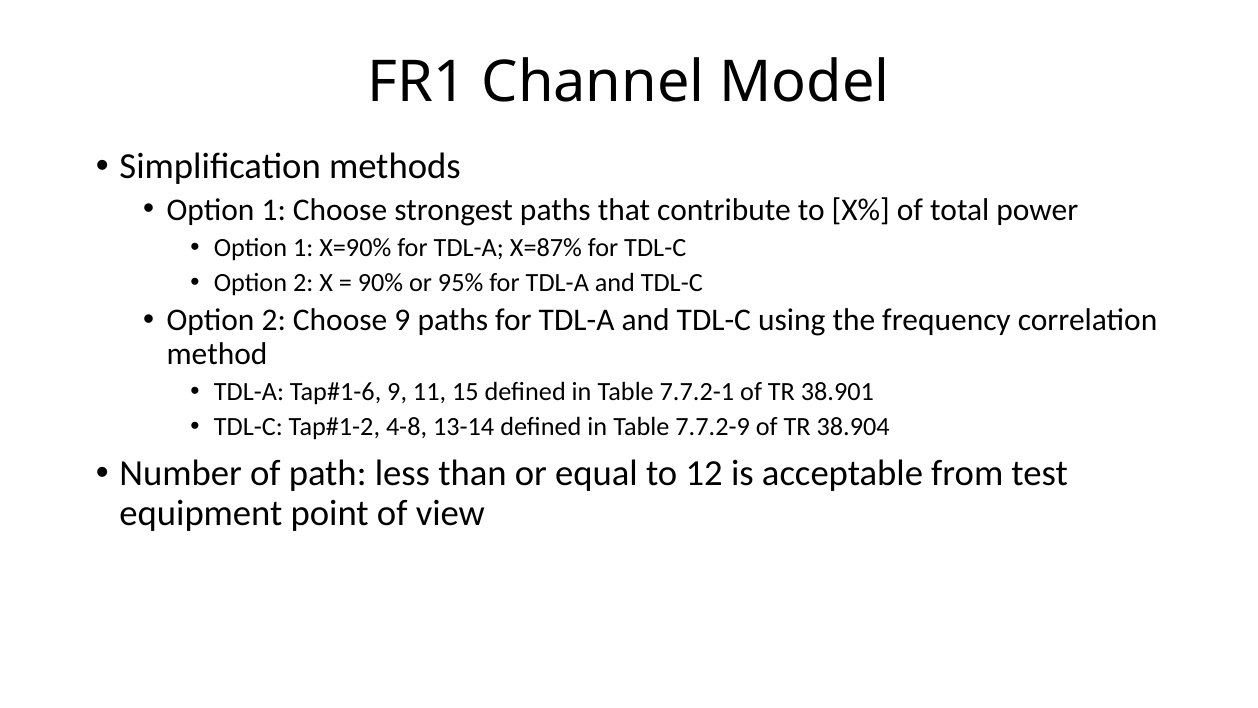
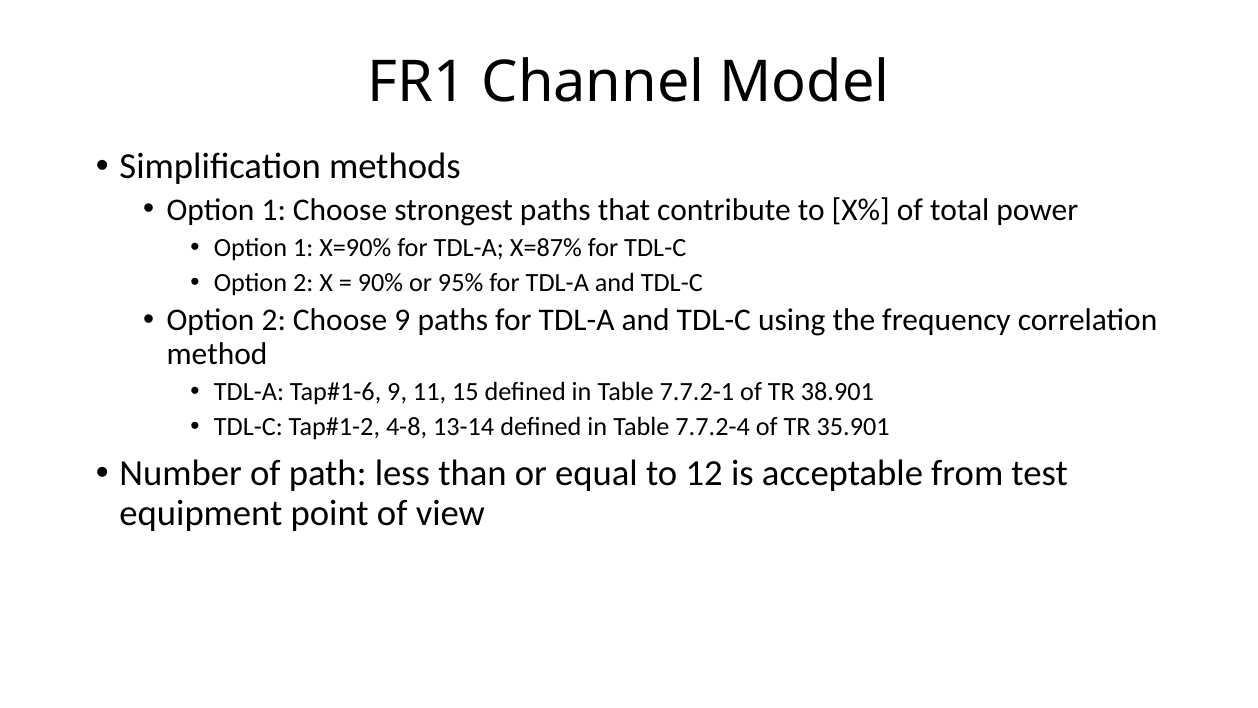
7.7.2-9: 7.7.2-9 -> 7.7.2-4 (713, 426)
38.904: 38.904 -> 35.901 (853, 426)
